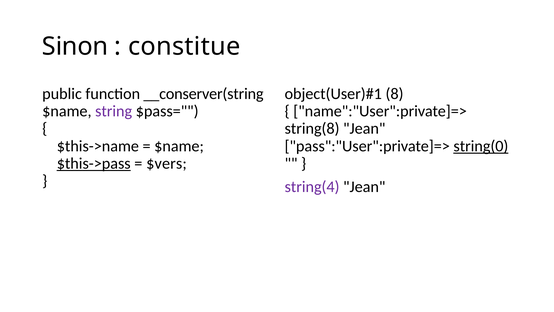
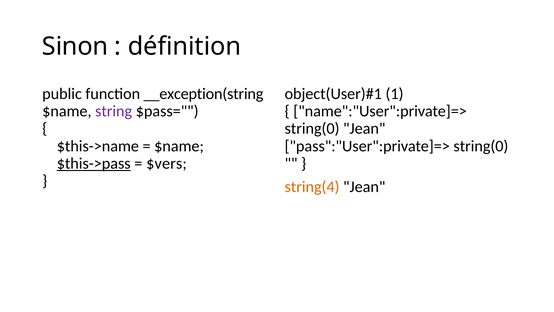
constitue: constitue -> définition (184, 47)
__conserver(string: __conserver(string -> __exception(string (203, 94)
8: 8 -> 1 (395, 94)
string(8: string(8 -> string(0 (312, 128)
string(0 underline: present -> none (481, 146)
string(4 colour: purple -> orange (312, 187)
